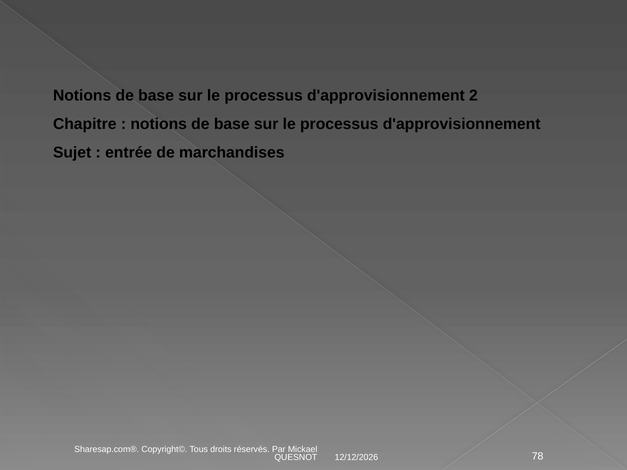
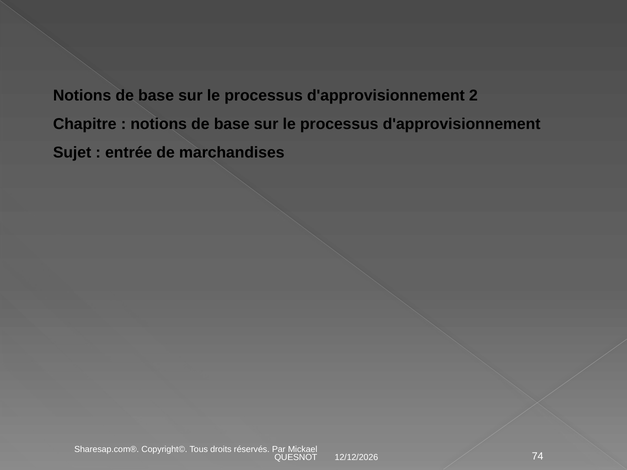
78: 78 -> 74 (538, 457)
